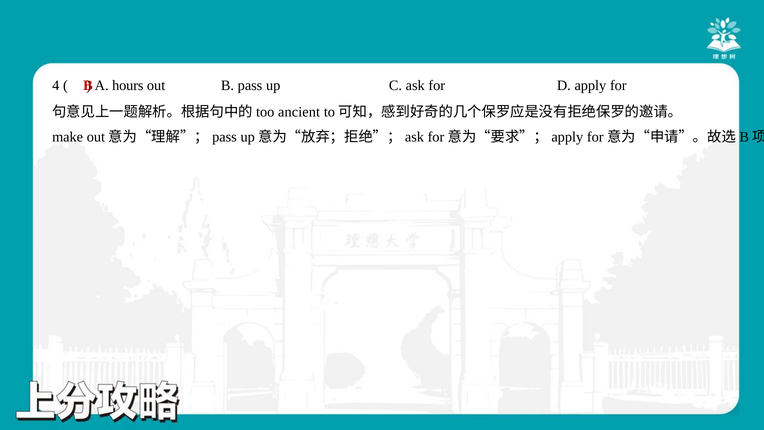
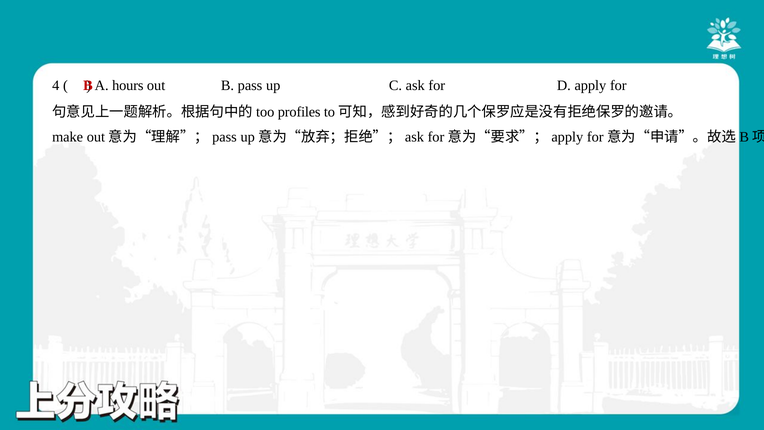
ancient: ancient -> profiles (299, 112)
